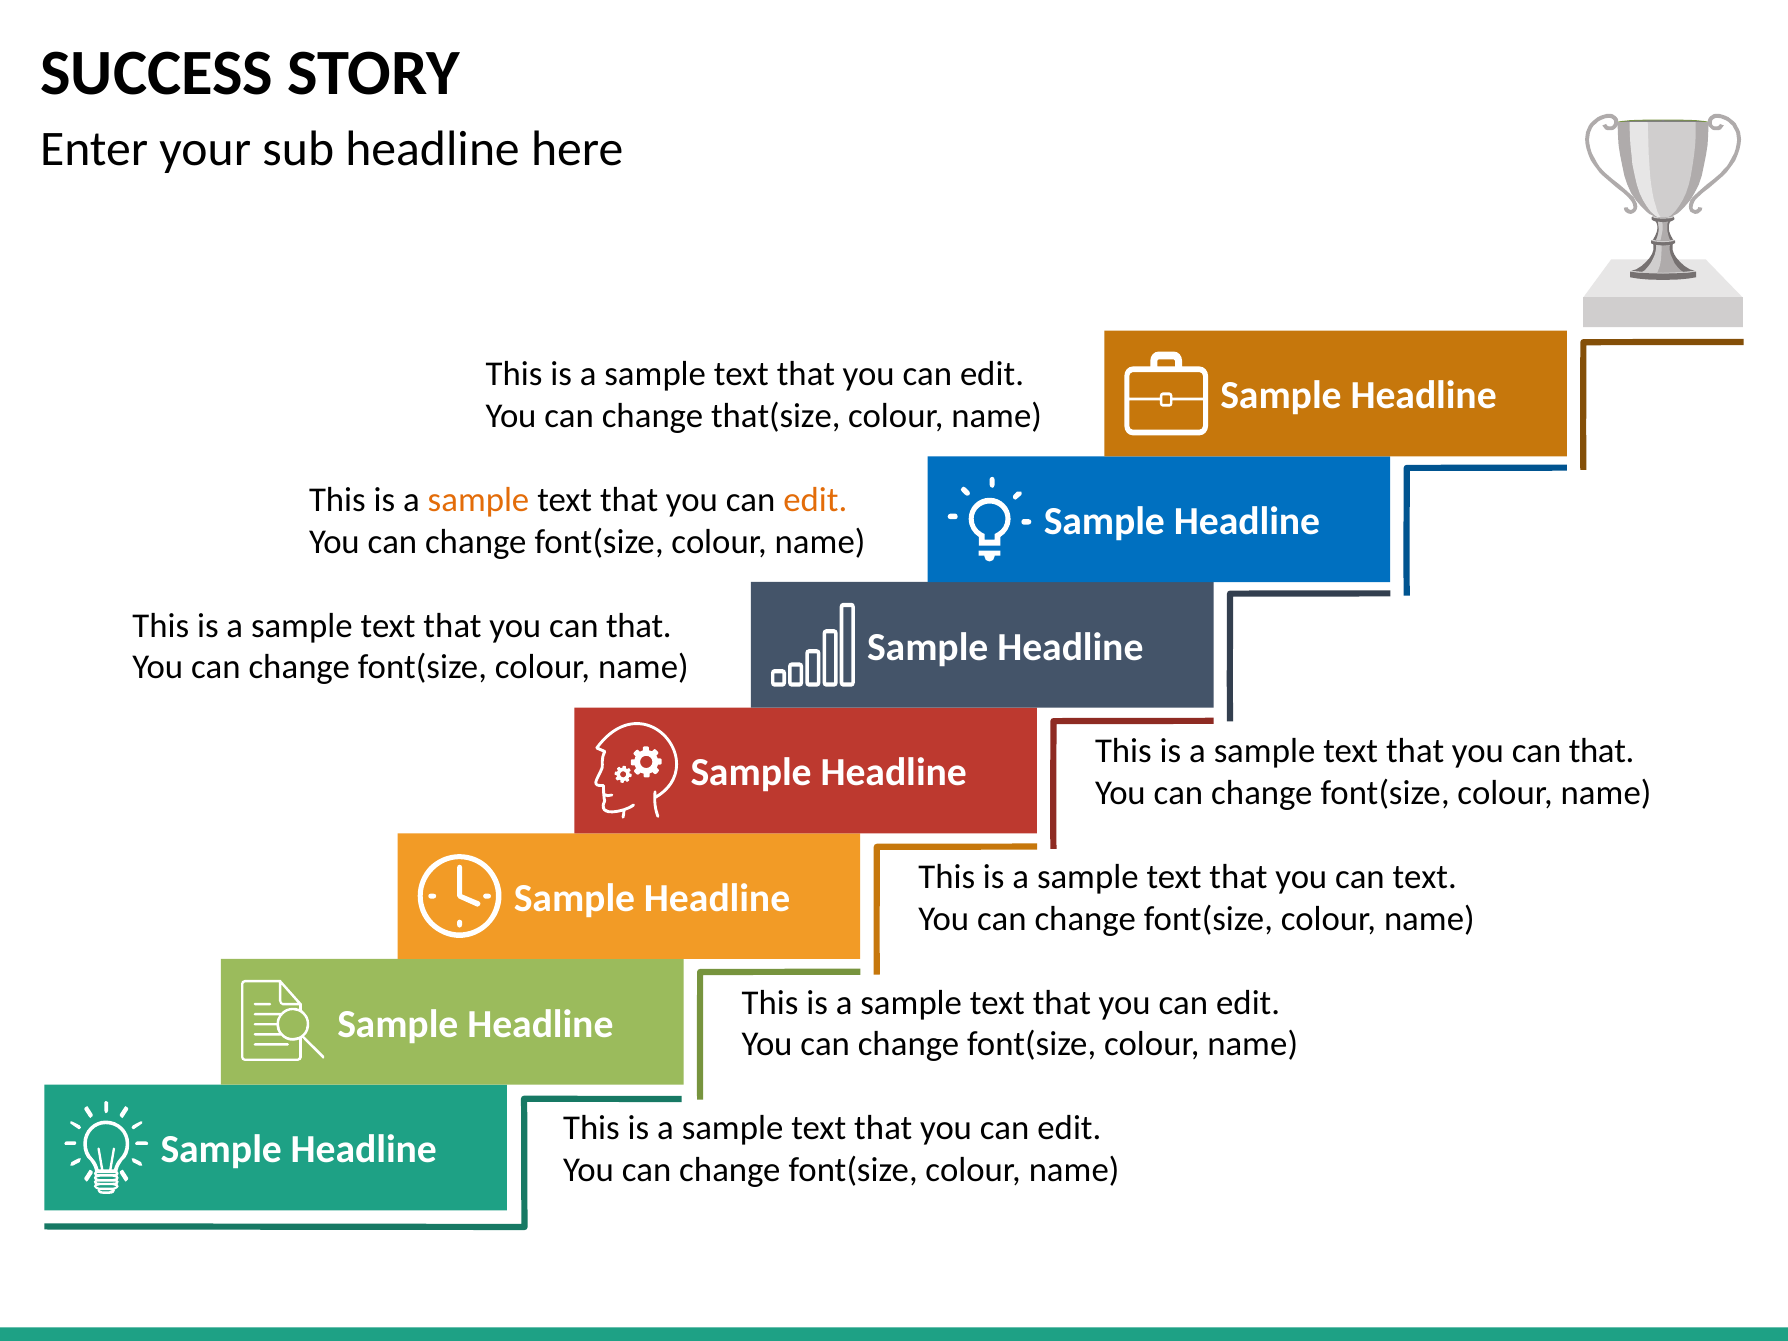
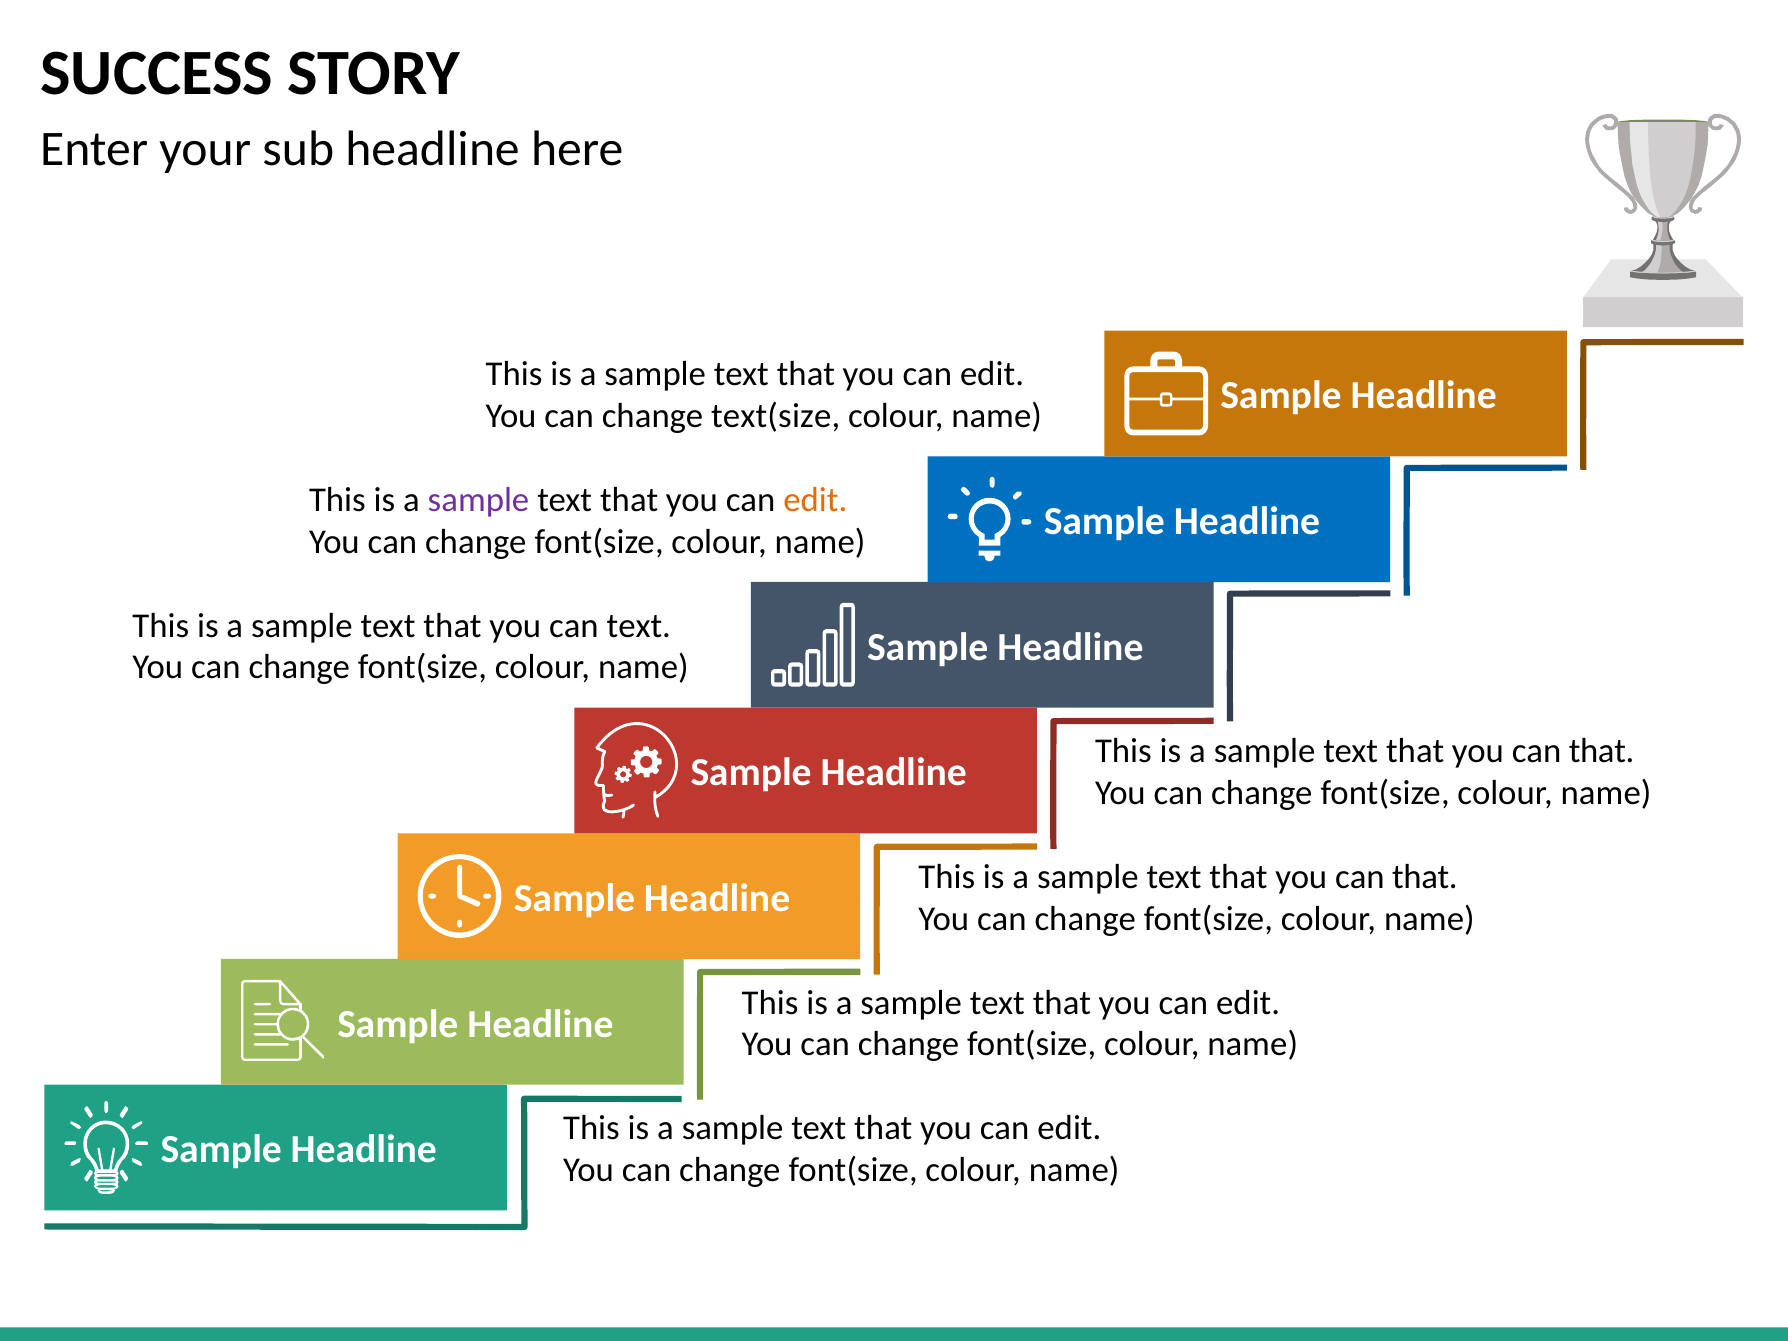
that(size: that(size -> text(size (776, 416)
sample colour: orange -> purple (479, 500)
that: that -> text (639, 626)
text: text -> that (1425, 877)
